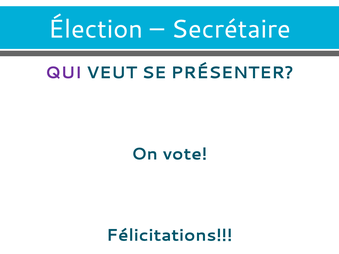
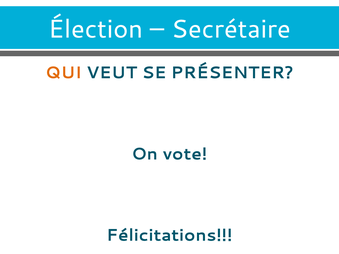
QUI colour: purple -> orange (64, 73)
